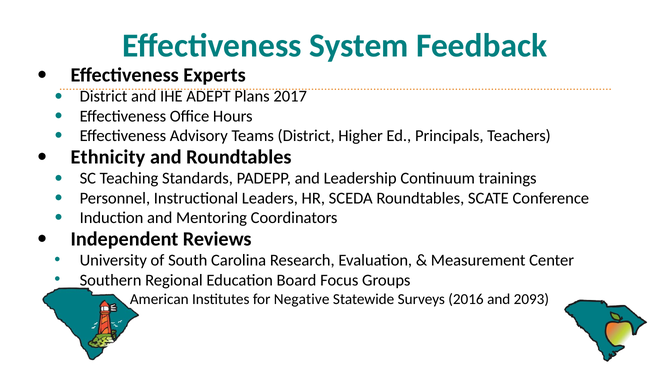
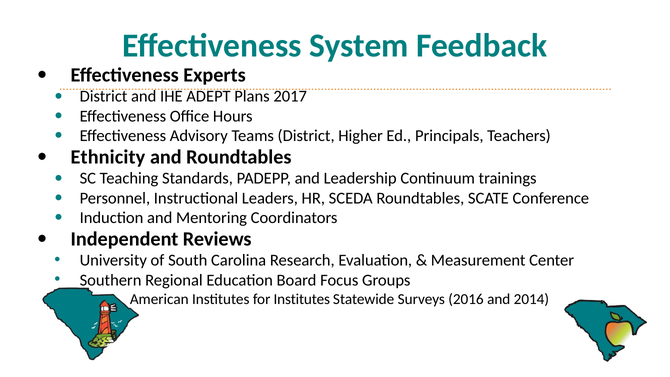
for Negative: Negative -> Institutes (302, 299)
2093: 2093 -> 2014 (531, 299)
